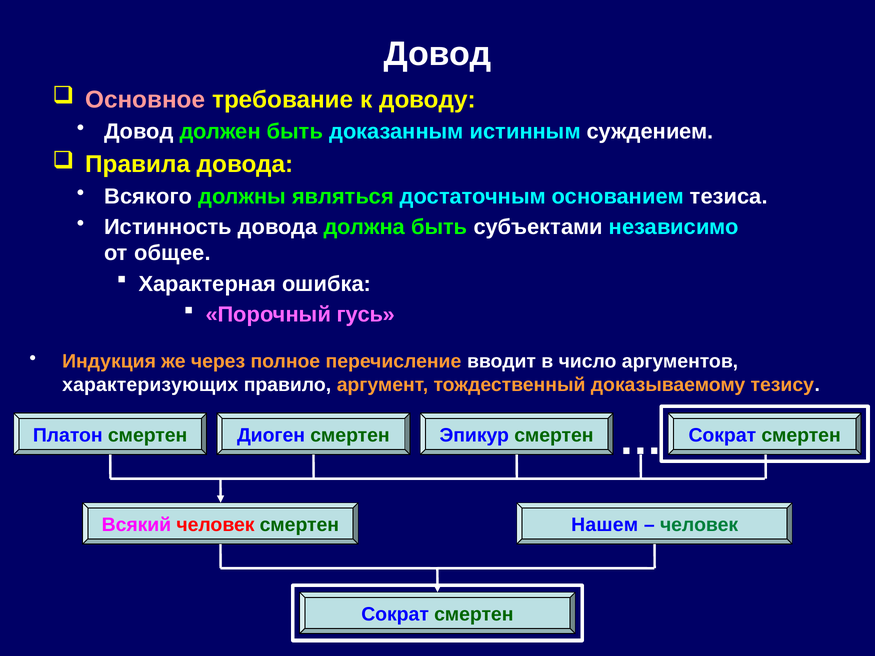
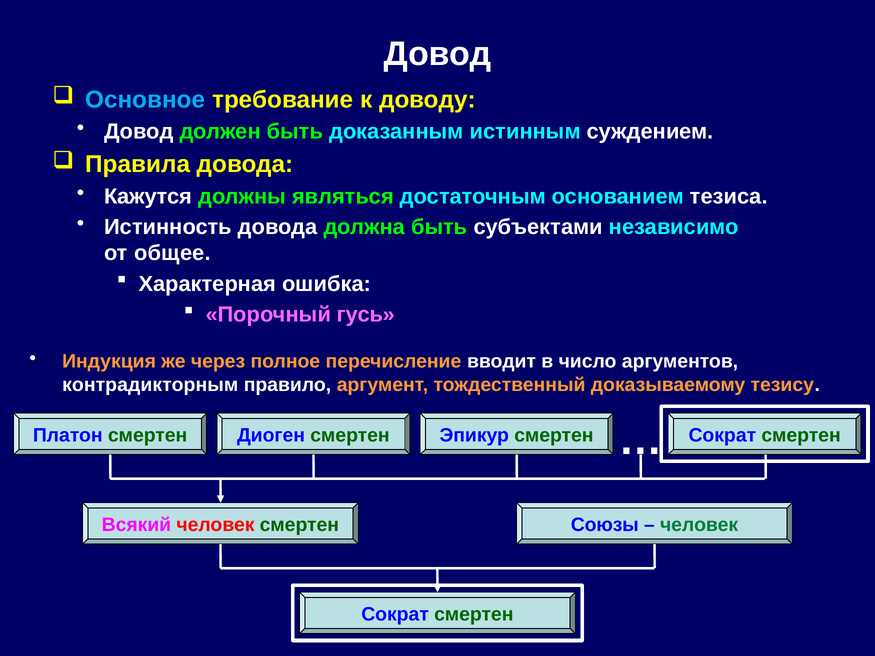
Основное colour: pink -> light blue (145, 100)
Всякого: Всякого -> Кажутся (148, 196)
характеризующих: характеризующих -> контрадикторным (150, 385)
Нашем: Нашем -> Союзы (605, 525)
